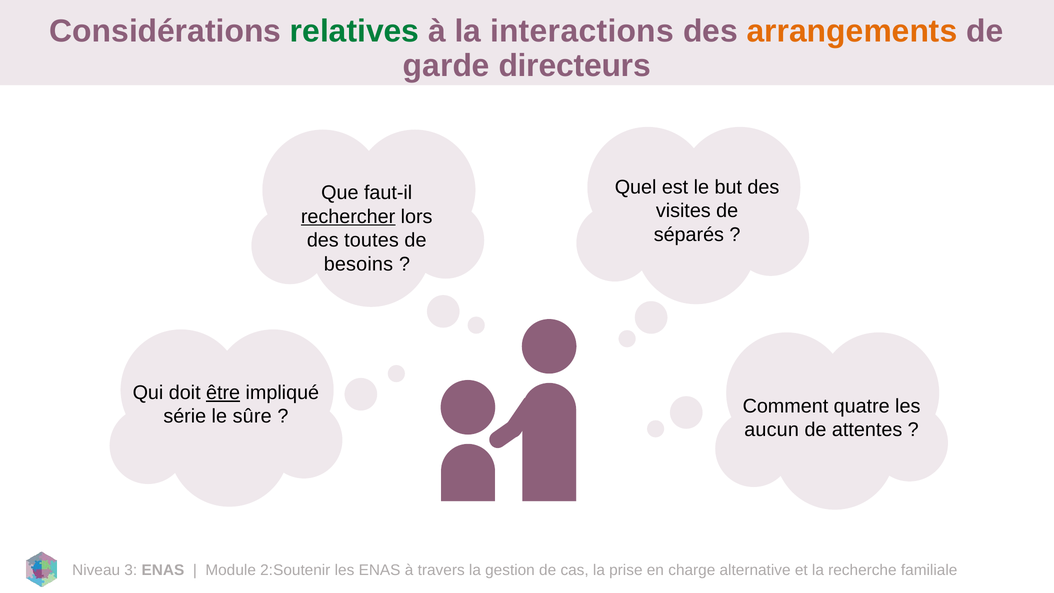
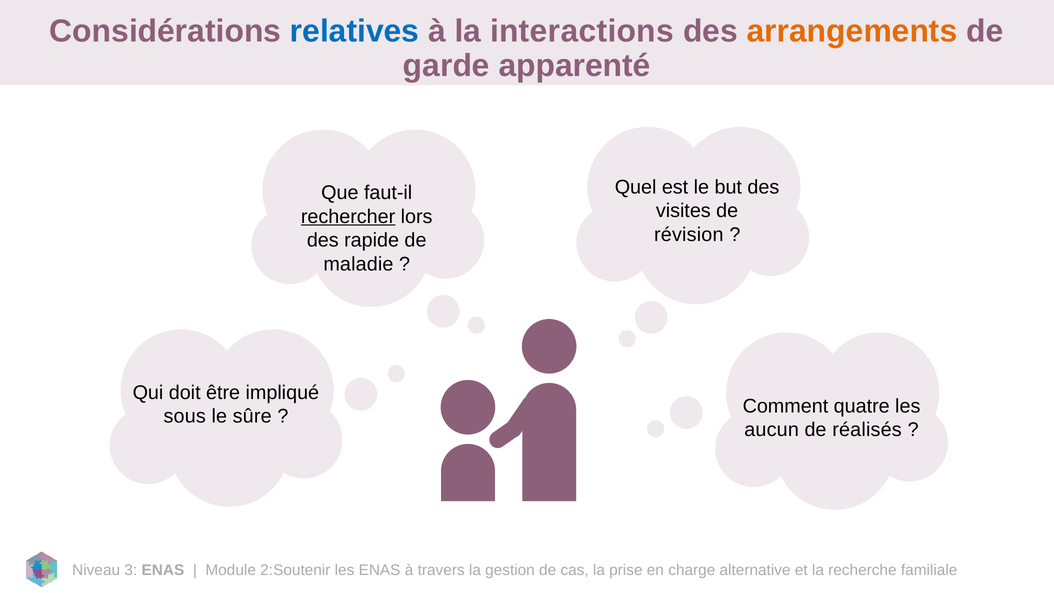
relatives colour: green -> blue (355, 31)
directeurs: directeurs -> apparenté (575, 66)
séparés: séparés -> révision (689, 235)
toutes: toutes -> rapide (372, 240)
besoins: besoins -> maladie (358, 264)
être underline: present -> none (223, 393)
série: série -> sous (185, 416)
attentes: attentes -> réalisés (867, 430)
